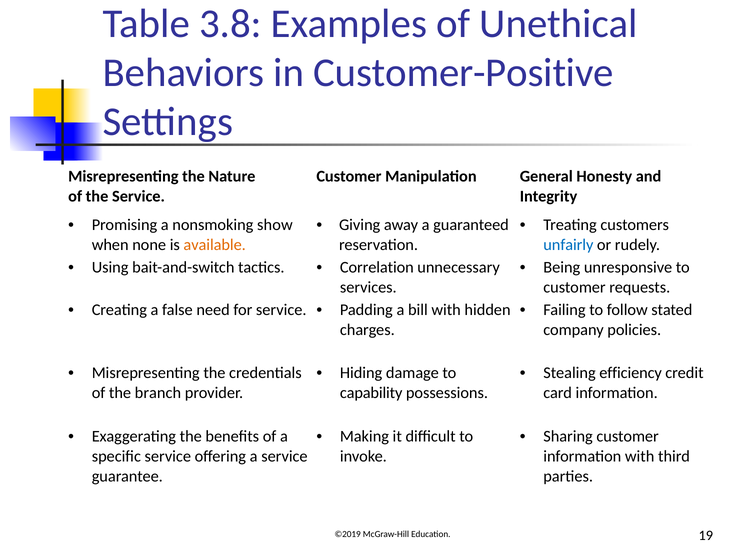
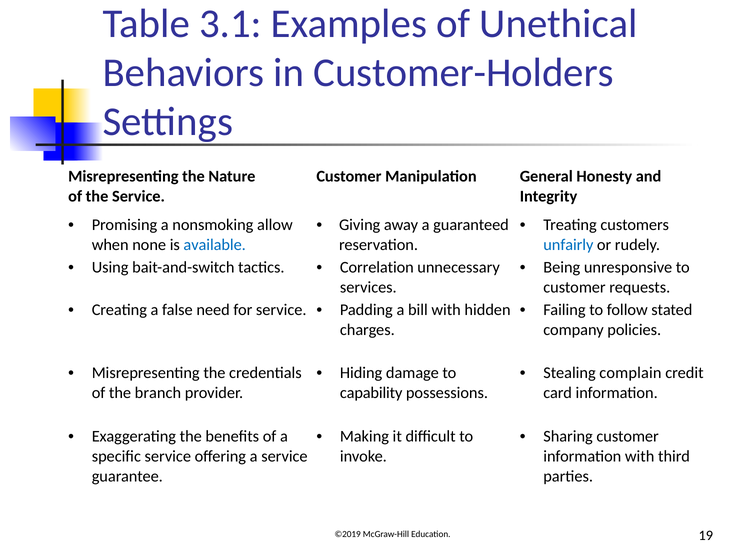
3.8: 3.8 -> 3.1 (230, 24)
Customer-Positive: Customer-Positive -> Customer-Holders (464, 73)
show: show -> allow (275, 225)
available colour: orange -> blue (215, 245)
efficiency: efficiency -> complain (630, 373)
